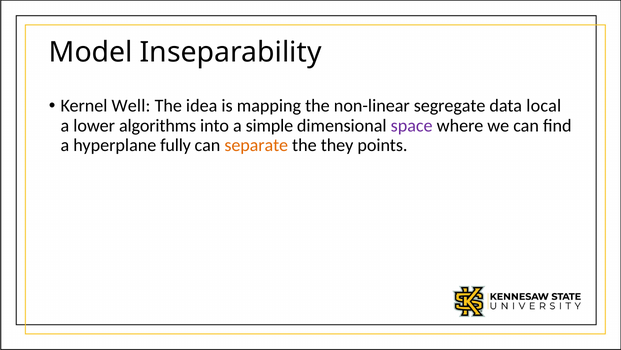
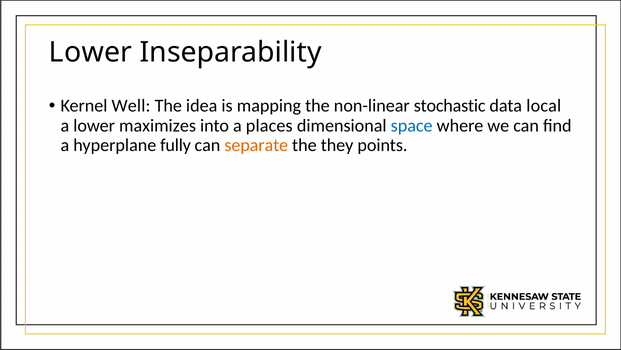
Model: Model -> Lower (91, 52)
segregate: segregate -> stochastic (450, 106)
algorithms: algorithms -> maximizes (158, 125)
simple: simple -> places (269, 125)
space colour: purple -> blue (412, 125)
